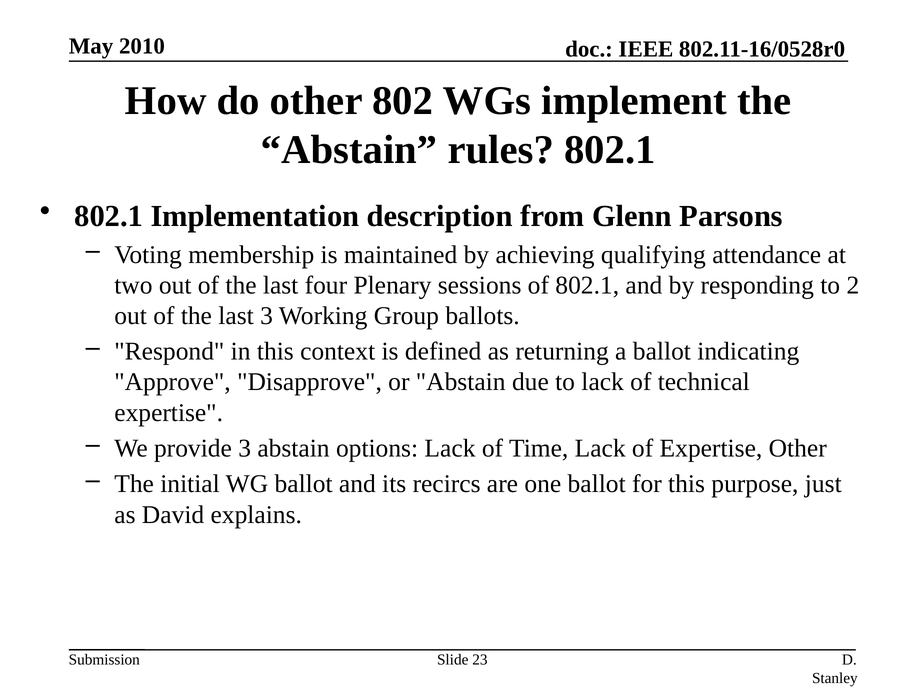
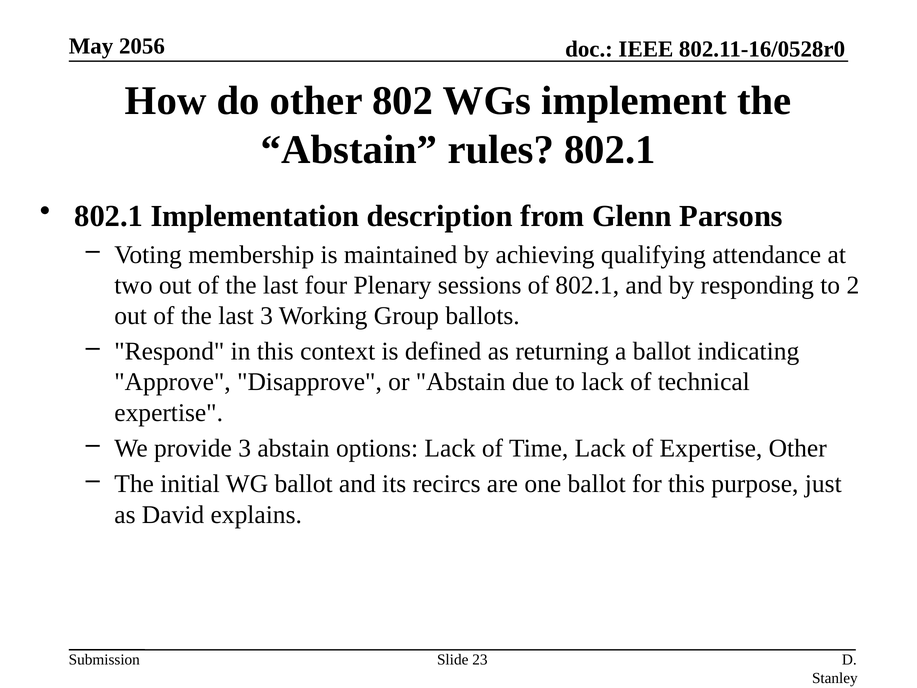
2010: 2010 -> 2056 (142, 46)
